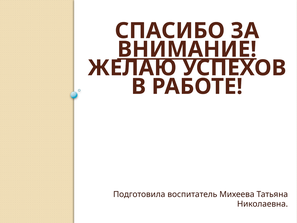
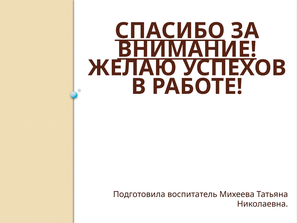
СПАСИБО underline: none -> present (170, 31)
